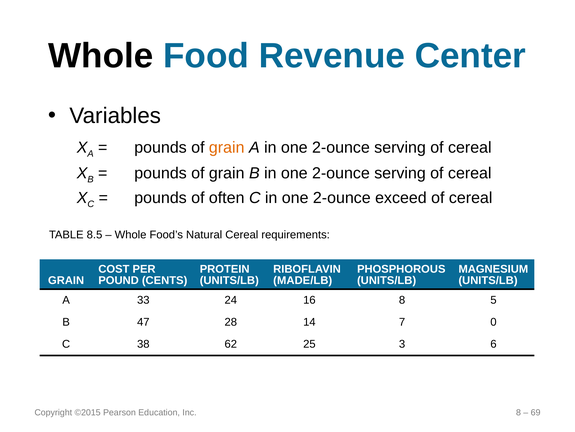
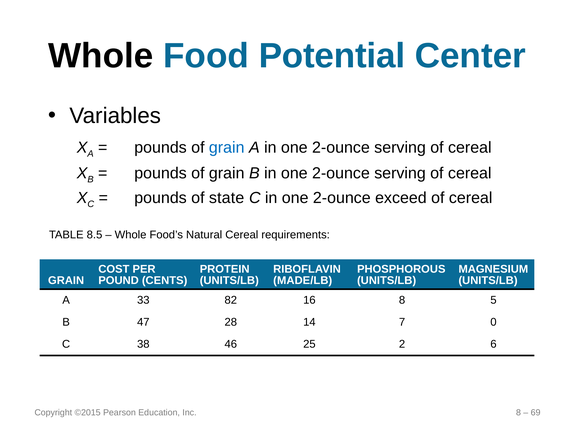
Revenue: Revenue -> Potential (332, 56)
grain colour: orange -> blue (227, 147)
often: often -> state (227, 197)
24: 24 -> 82 (231, 299)
62: 62 -> 46 (231, 344)
3: 3 -> 2 (402, 344)
